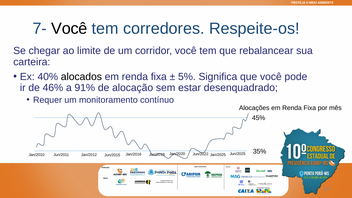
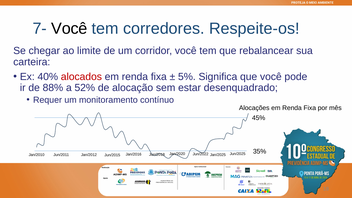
alocados colour: black -> red (81, 77)
46%: 46% -> 88% (53, 88)
91%: 91% -> 52% (85, 88)
